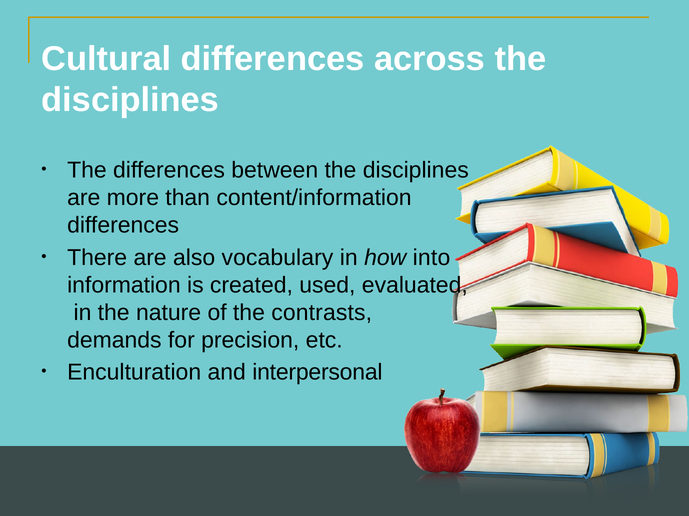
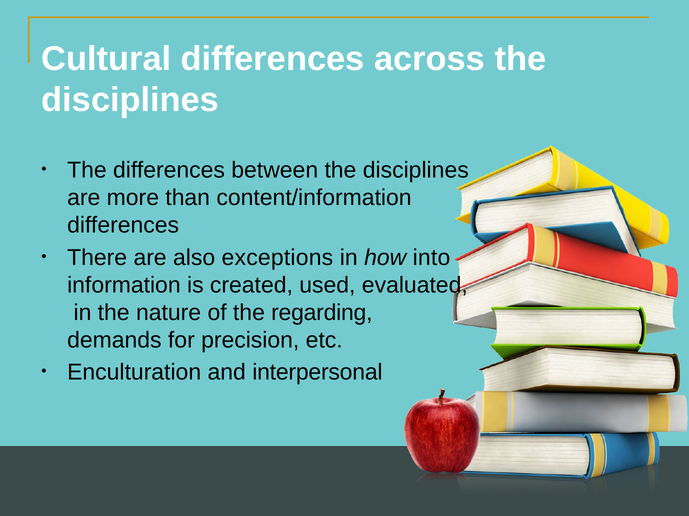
vocabulary: vocabulary -> exceptions (277, 258)
contrasts: contrasts -> regarding (322, 313)
